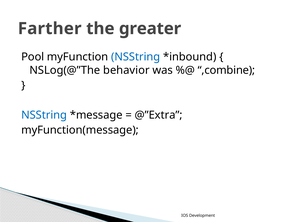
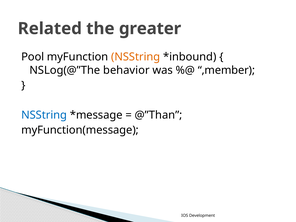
Farther: Farther -> Related (50, 29)
NSString colour: blue -> orange (136, 57)
,combine: ,combine -> ,member (226, 70)
@”Extra: @”Extra -> @”Than (159, 115)
